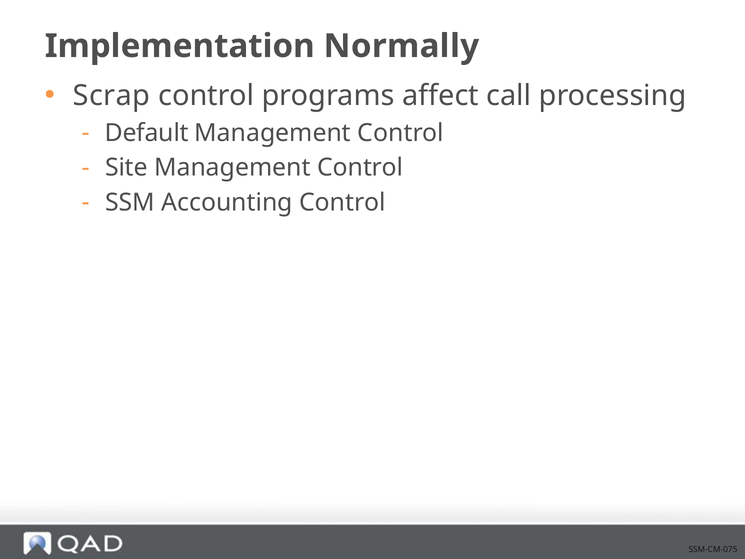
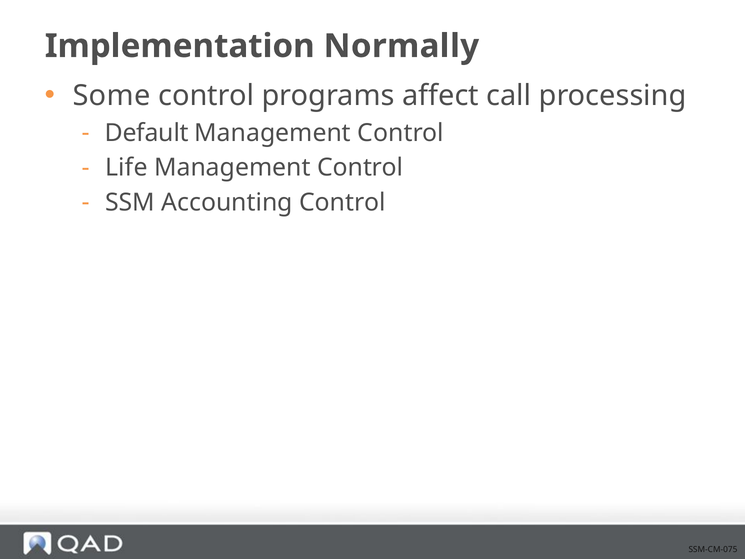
Scrap: Scrap -> Some (112, 96)
Site: Site -> Life (126, 168)
